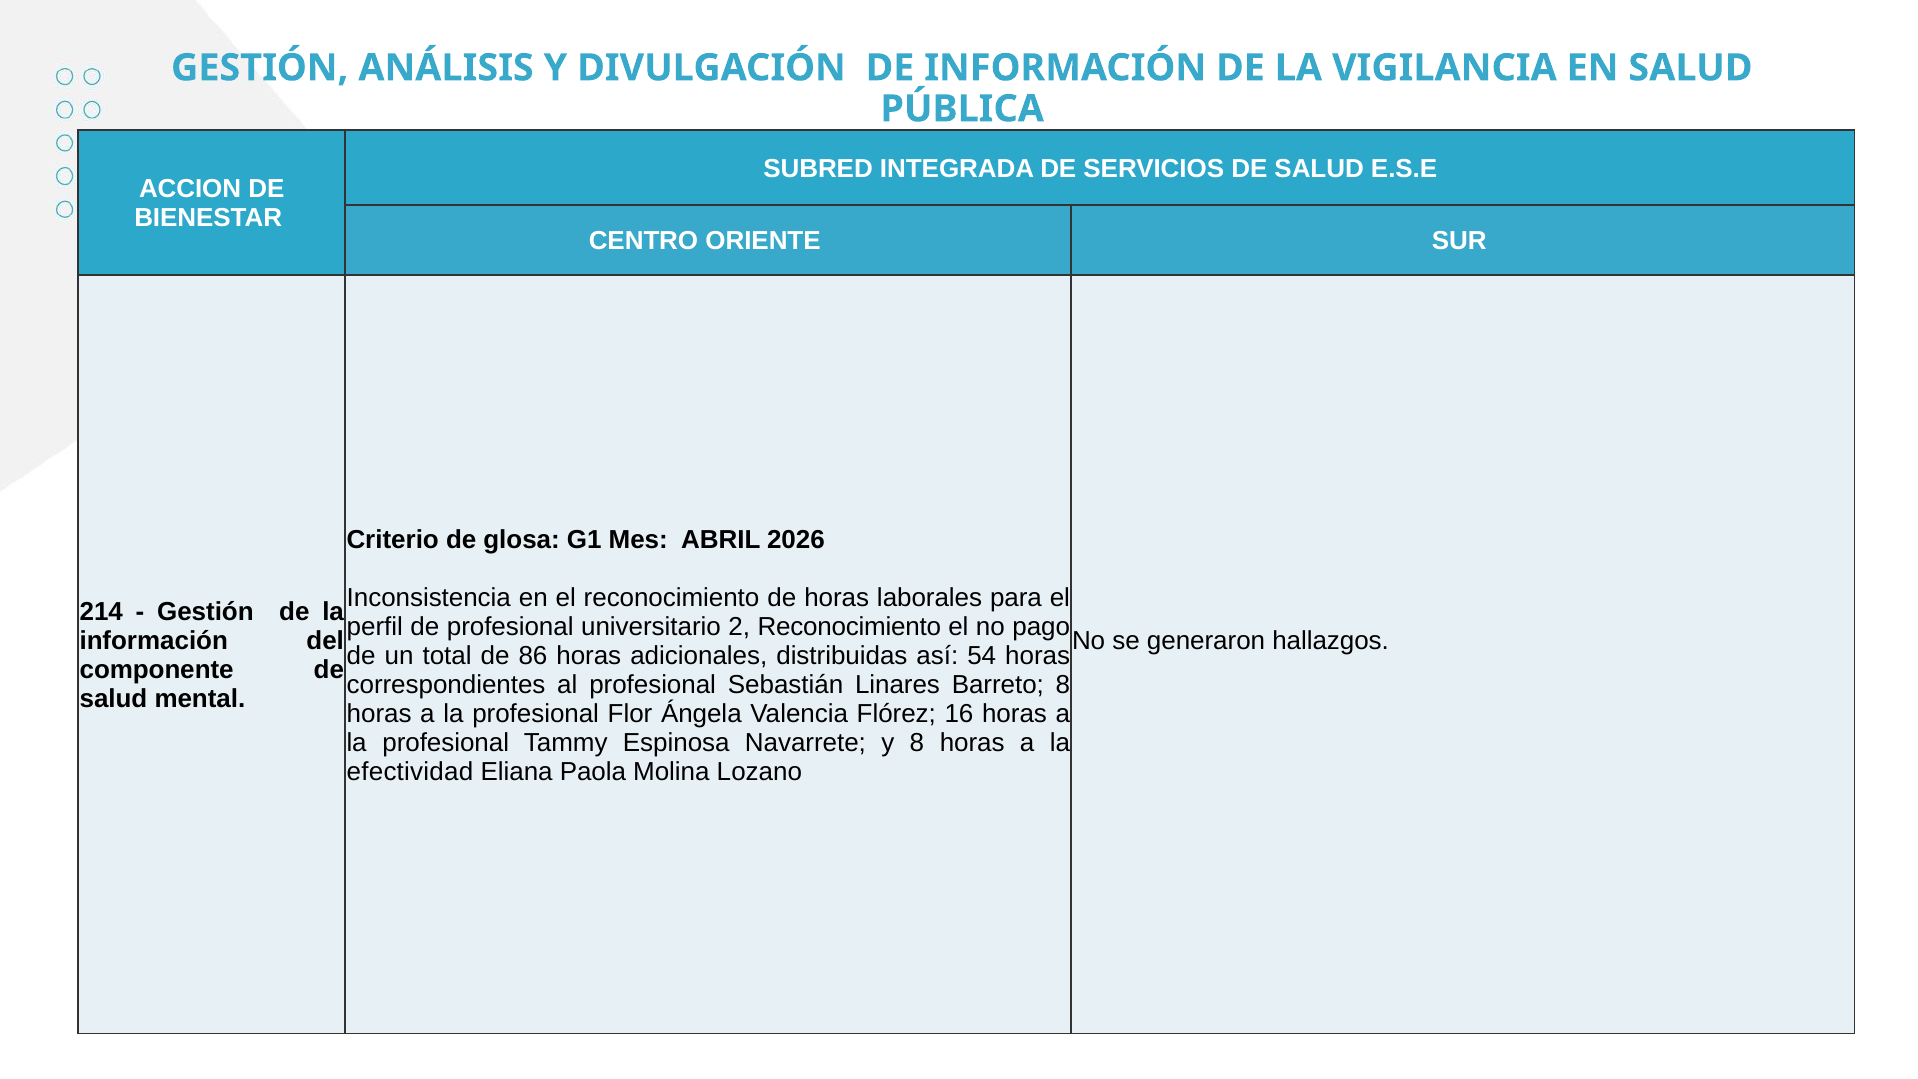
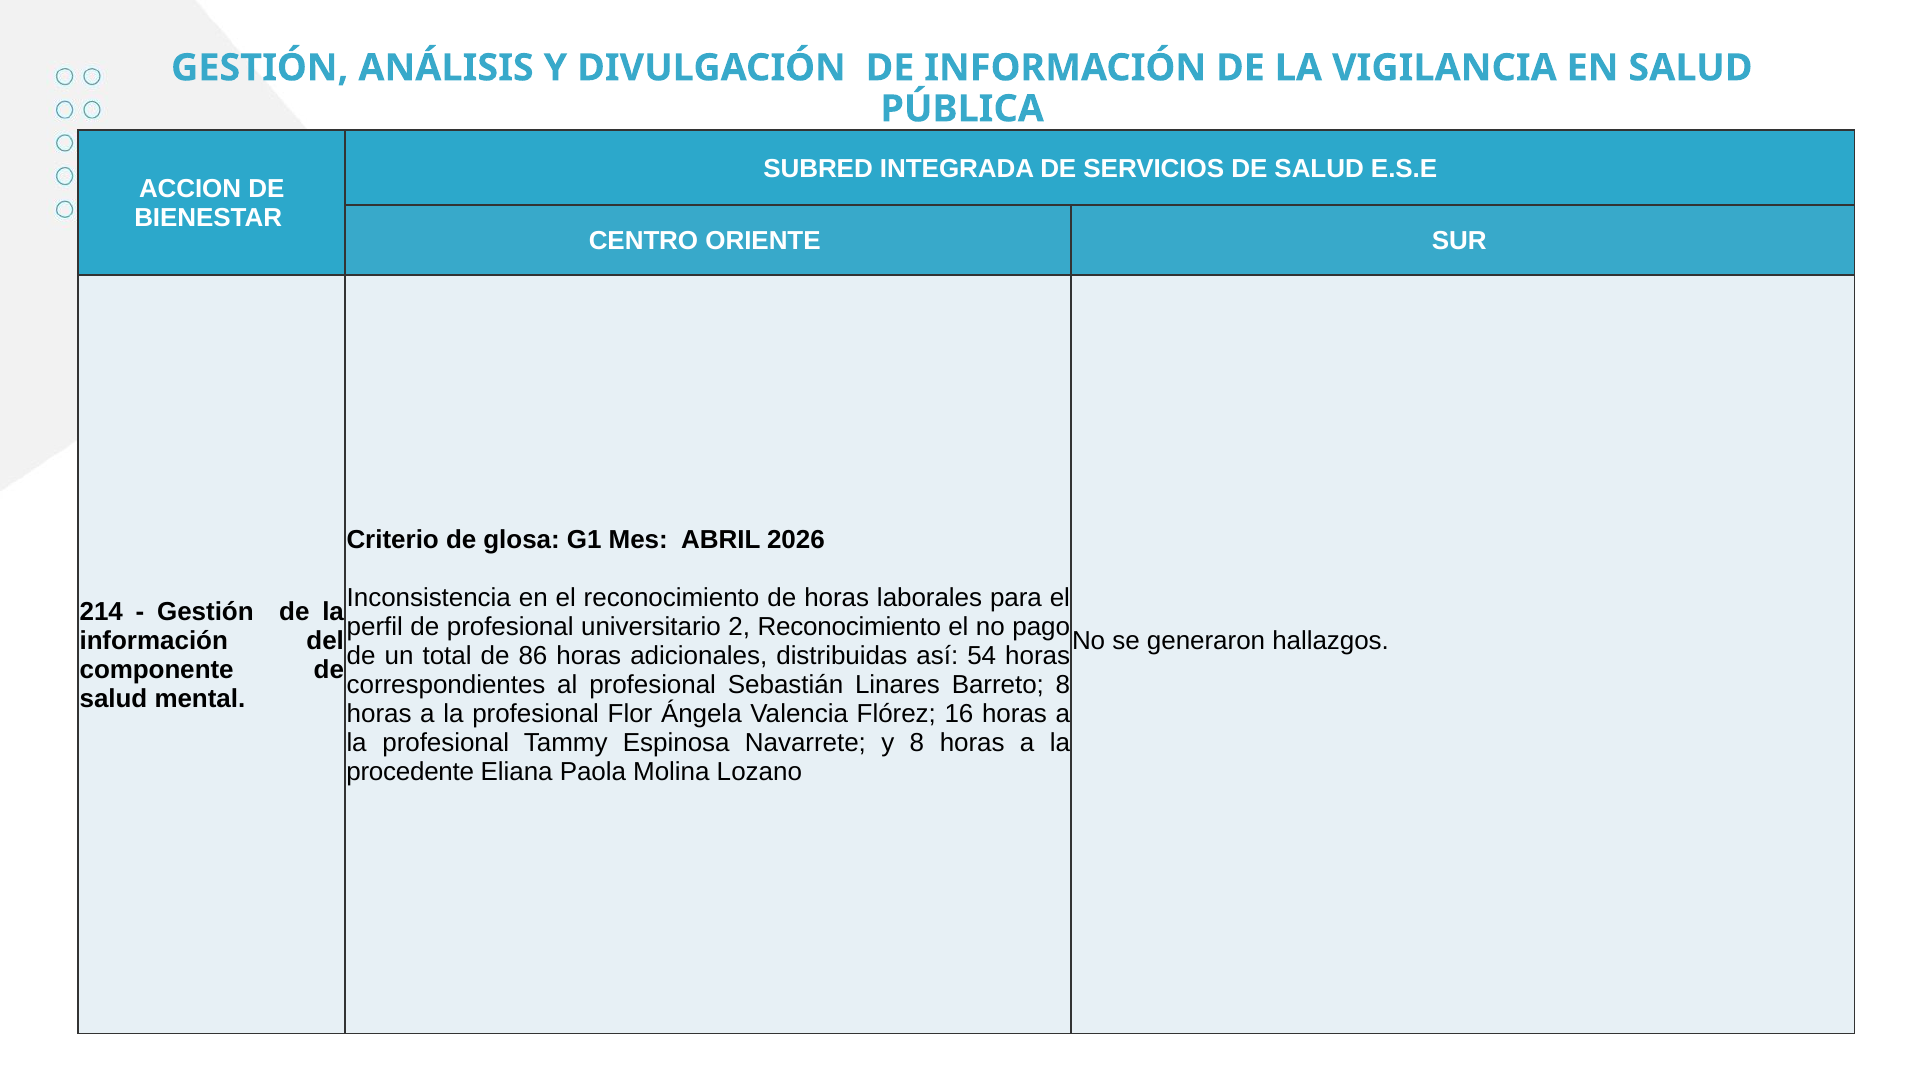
efectividad: efectividad -> procedente (410, 771)
